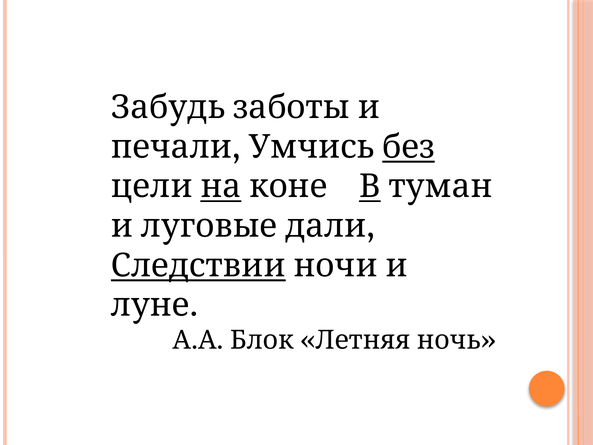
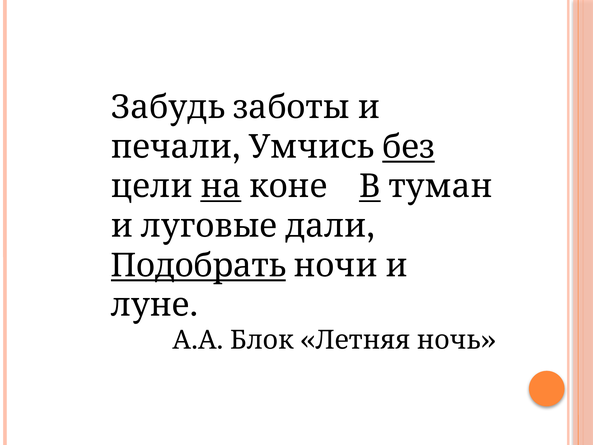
Следствии: Следствии -> Подобрать (198, 265)
